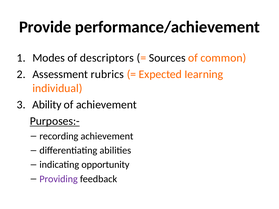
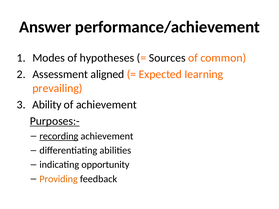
Provide: Provide -> Answer (45, 27)
descriptors: descriptors -> hypotheses (107, 58)
rubrics: rubrics -> aligned (107, 74)
individual: individual -> prevailing (57, 88)
recording underline: none -> present (59, 136)
Providing colour: purple -> orange (59, 179)
